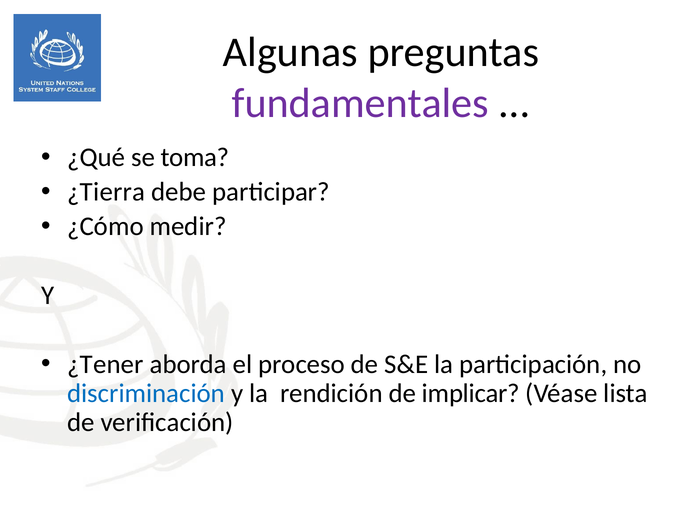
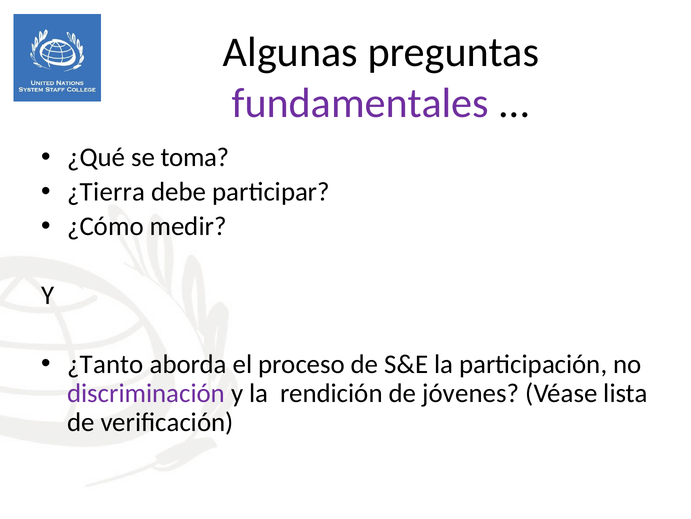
¿Tener: ¿Tener -> ¿Tanto (105, 364)
discriminación colour: blue -> purple (146, 393)
implicar: implicar -> jóvenes (471, 393)
